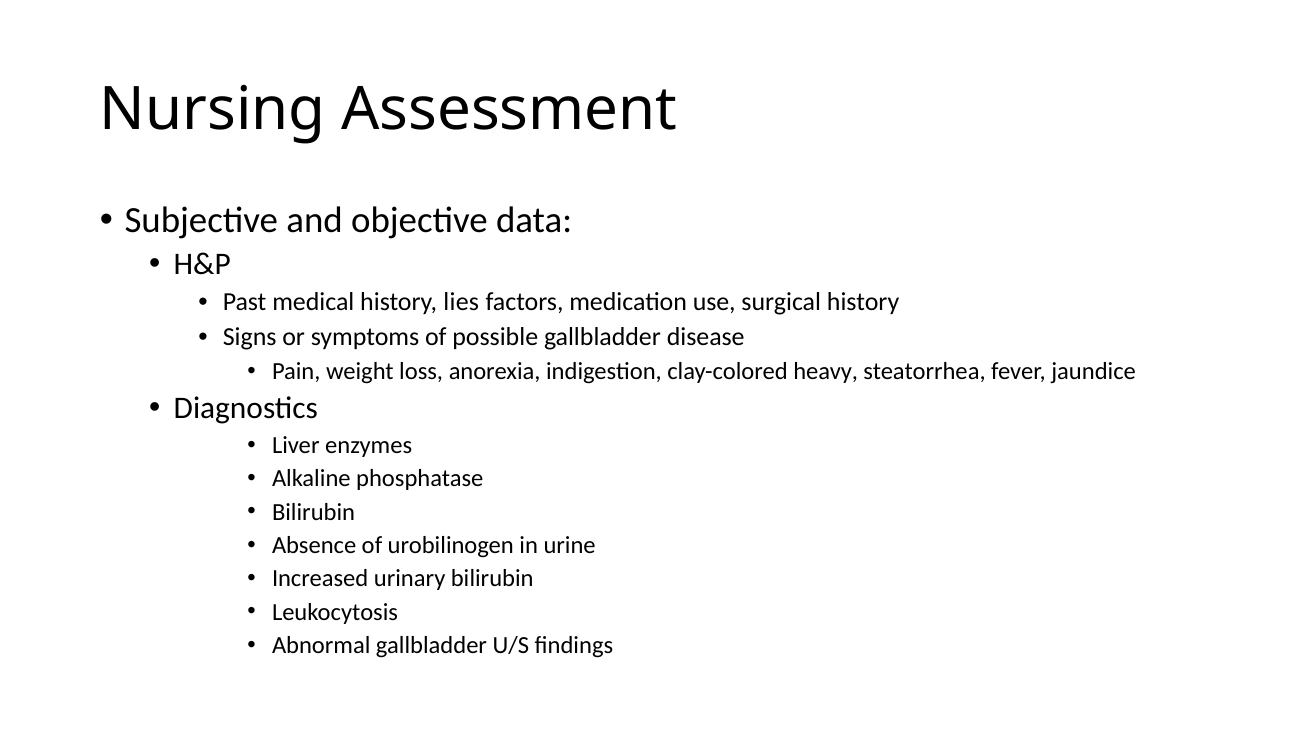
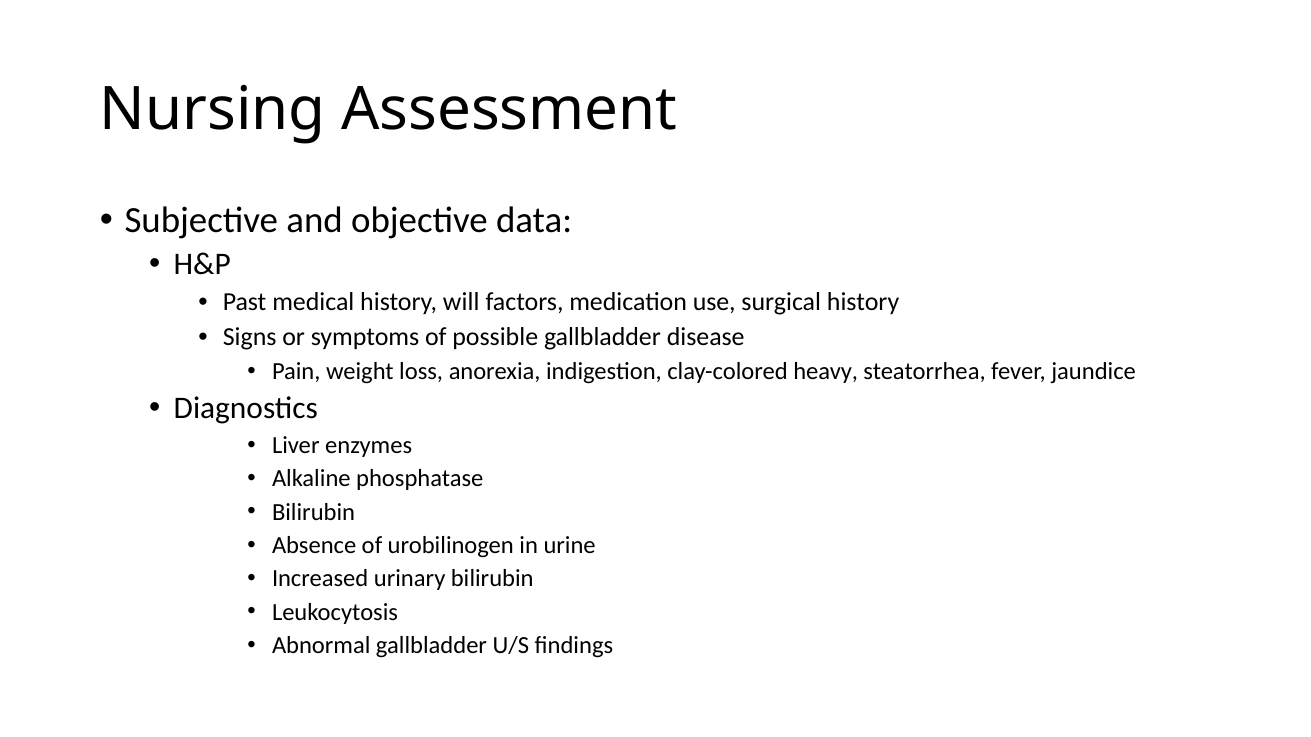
lies: lies -> will (461, 302)
